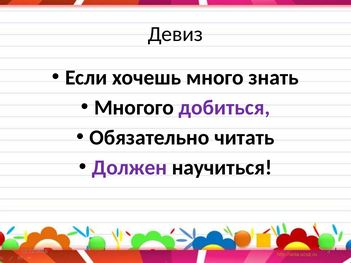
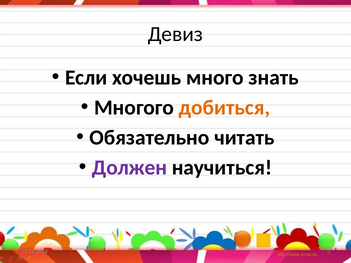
добиться colour: purple -> orange (224, 108)
